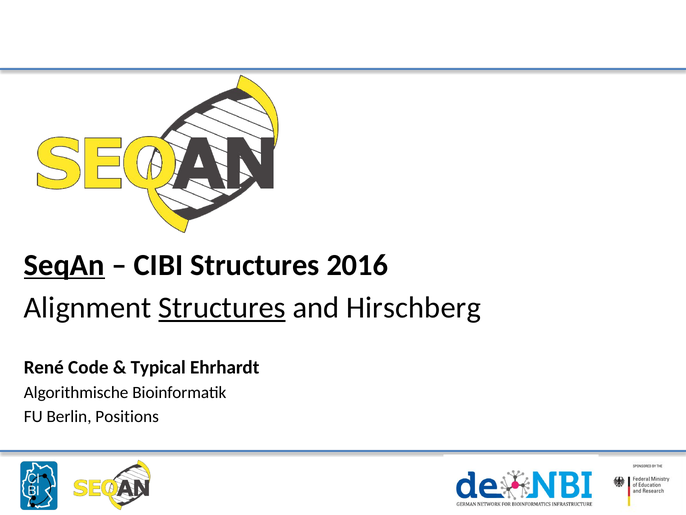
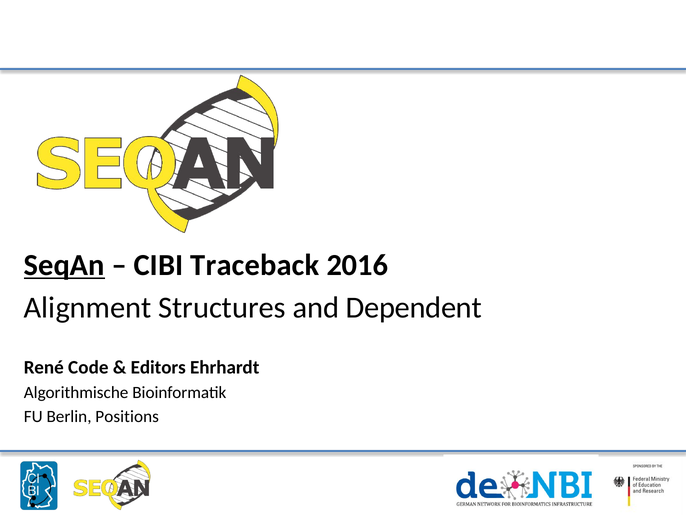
CIBI Structures: Structures -> Traceback (255, 265)
Structures underline: present -> none (222, 308)
Hirschberg: Hirschberg -> Dependent (414, 308)
Typical: Typical -> Editors (158, 367)
